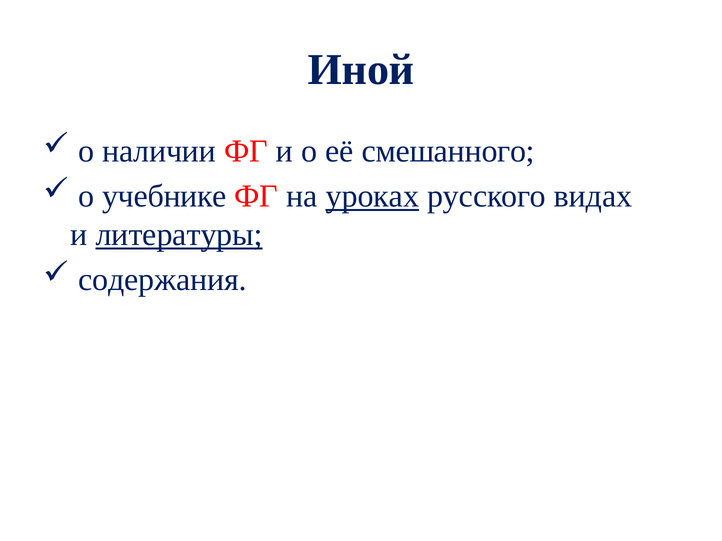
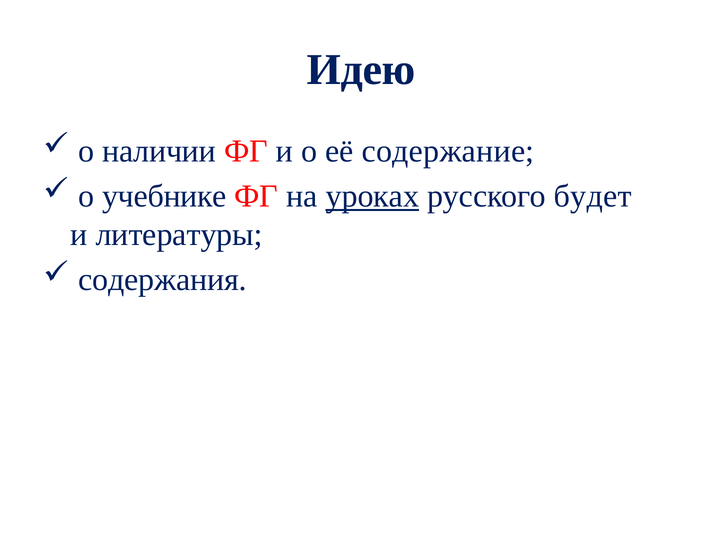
Иной: Иной -> Идею (361, 70)
смешанного: смешанного -> содержание (448, 151)
видах: видах -> будет (593, 196)
литературы underline: present -> none (179, 235)
